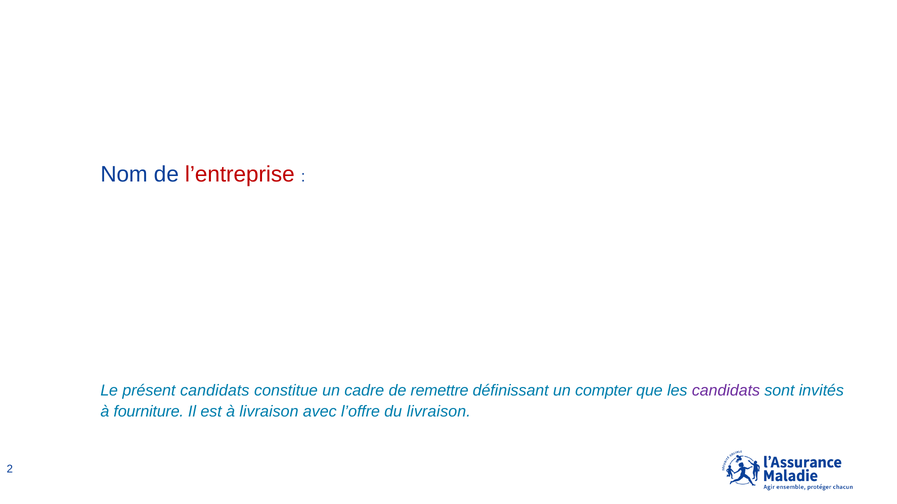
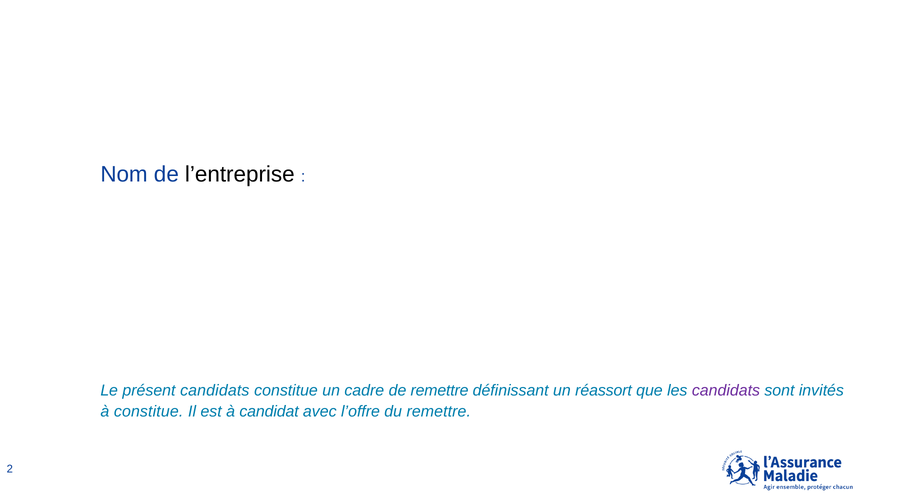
l’entreprise colour: red -> black (240, 175)
compter: compter -> réassort (604, 391)
à fourniture: fourniture -> constitue (149, 412)
à livraison: livraison -> candidat (269, 412)
du livraison: livraison -> remettre (439, 412)
